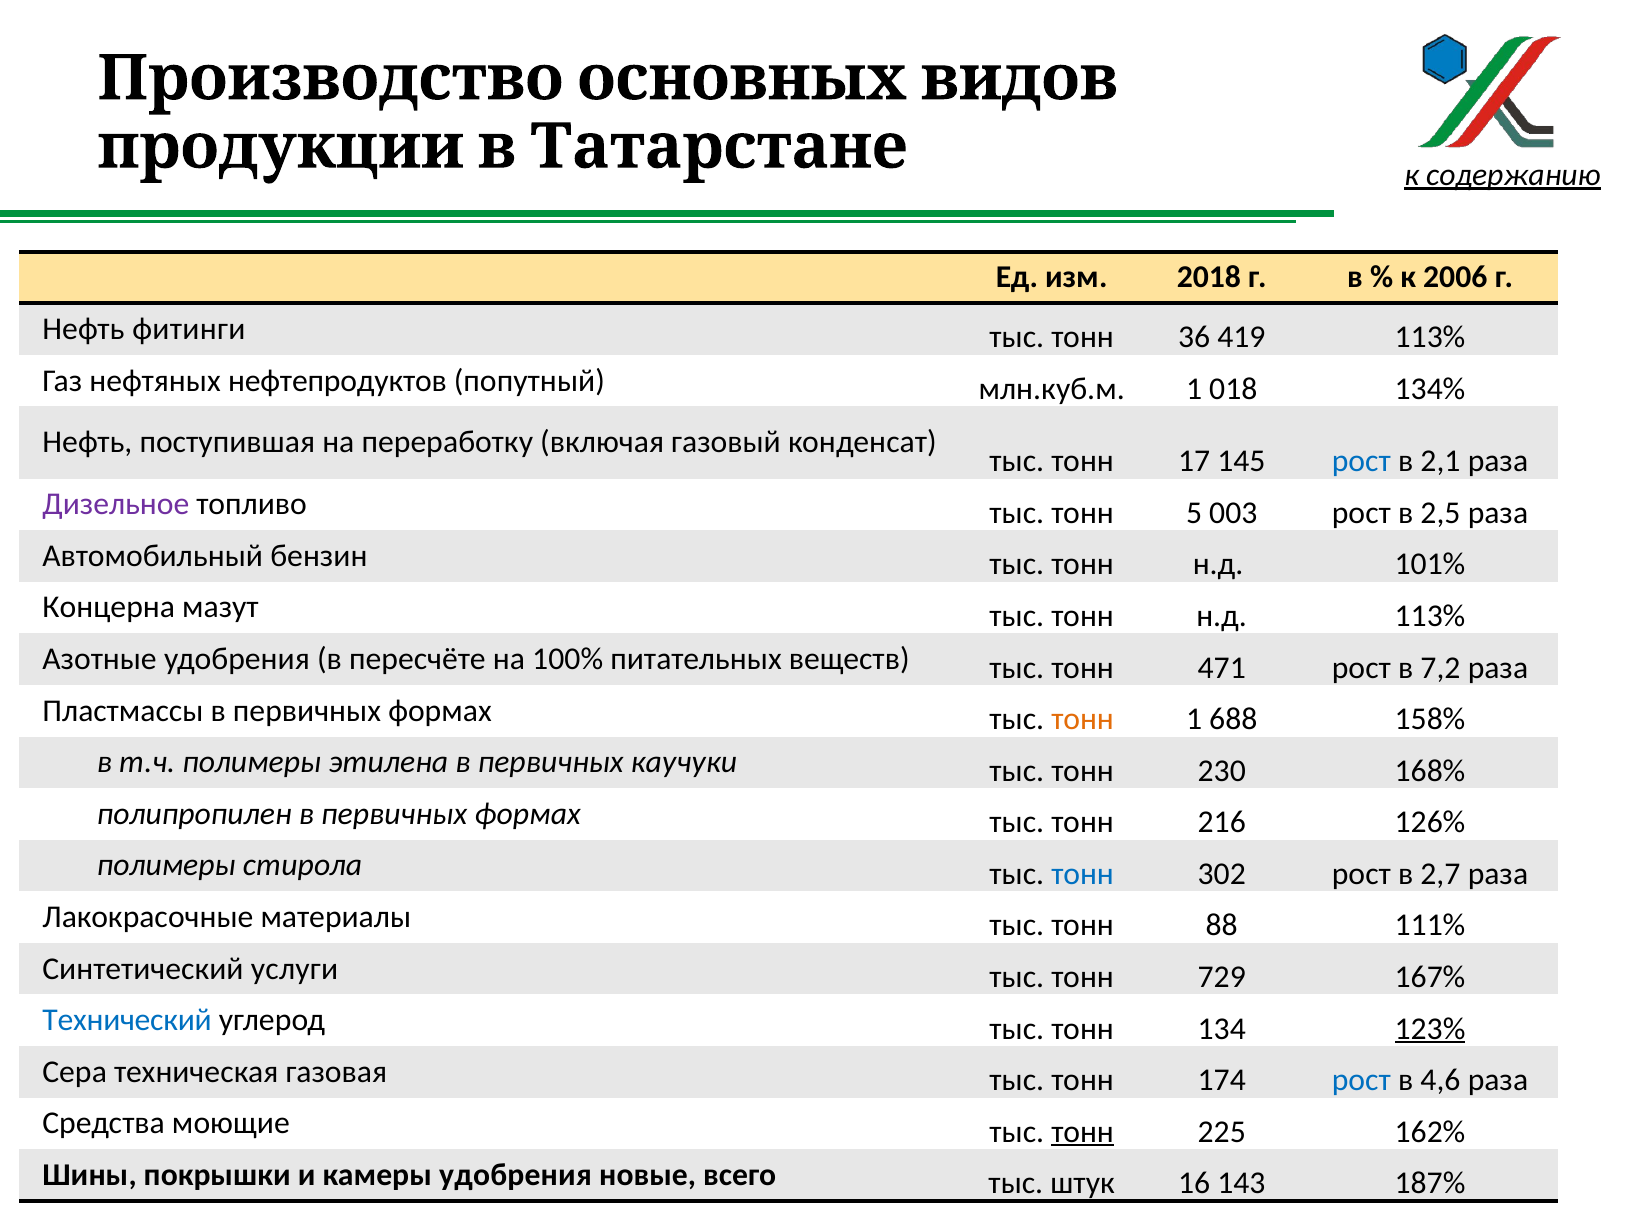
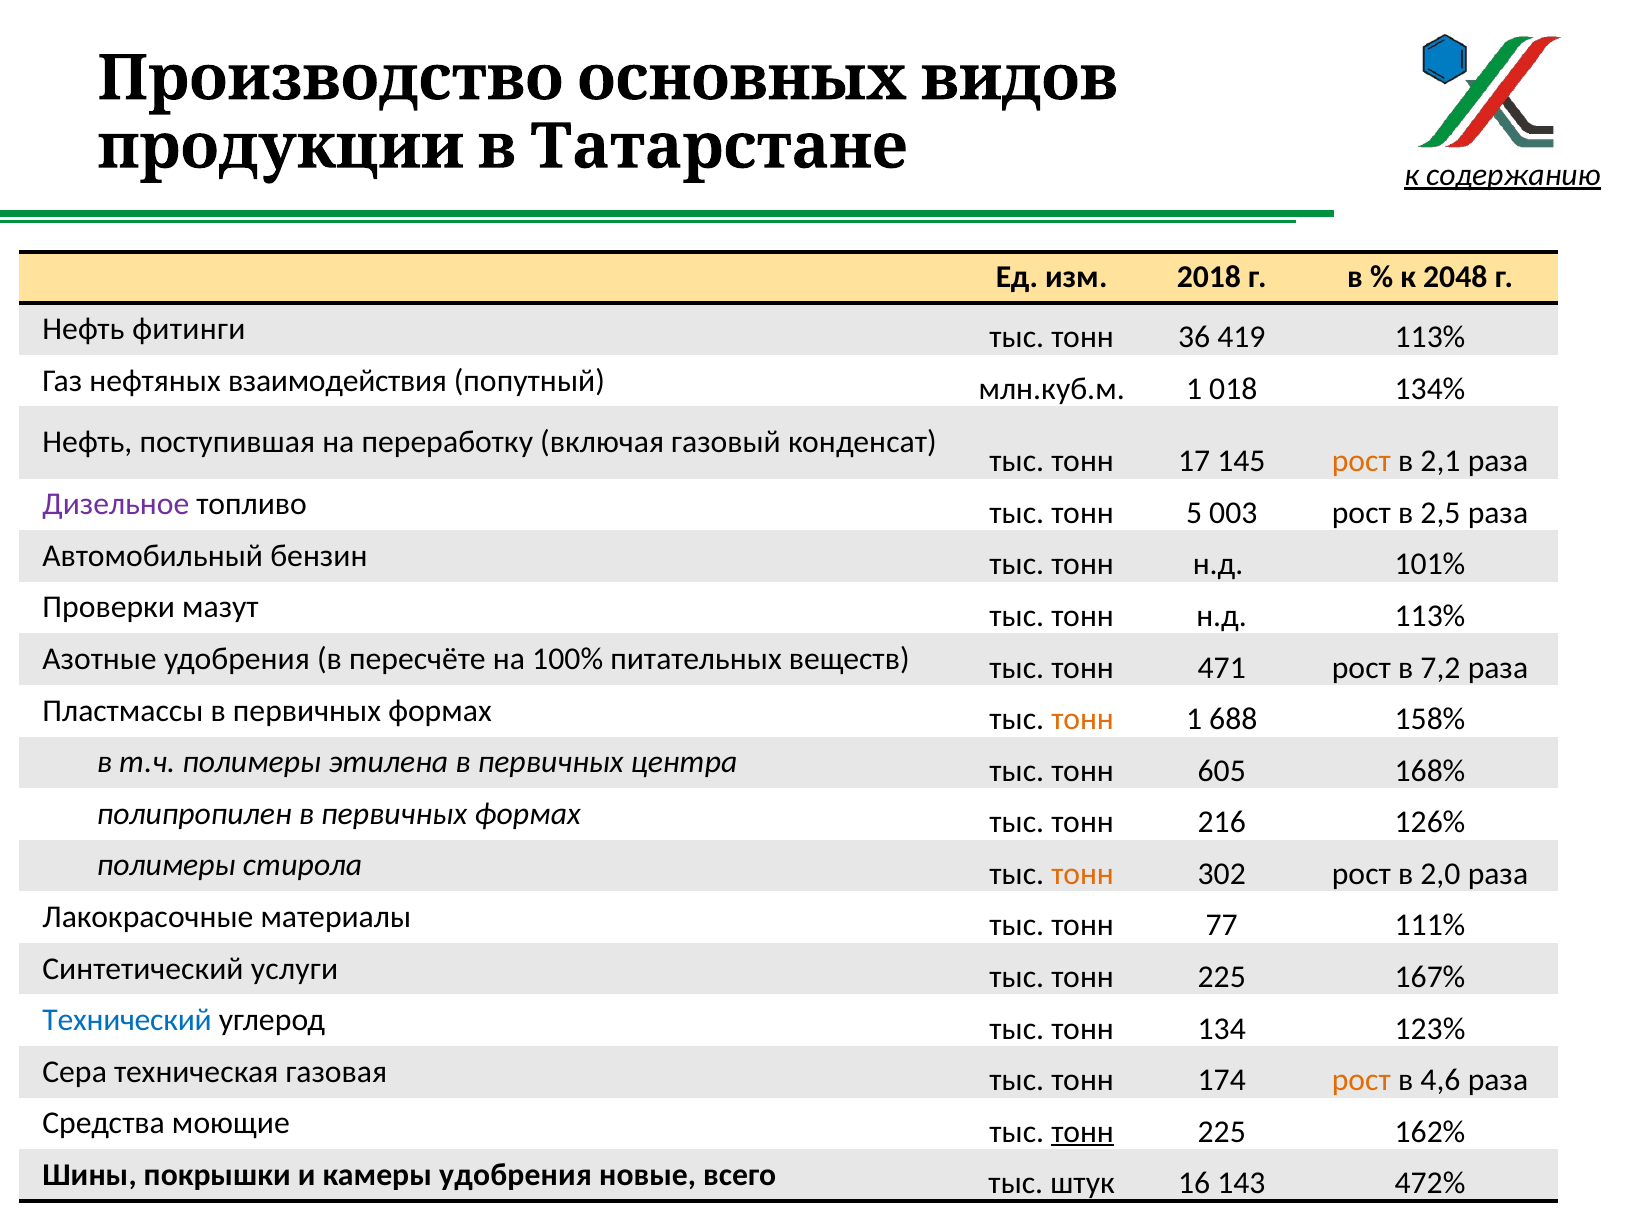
2006: 2006 -> 2048 (1455, 277)
нефтепродуктов: нефтепродуктов -> взаимодействия (338, 381)
рост colour: blue -> orange (1361, 461)
Концерна: Концерна -> Проверки (109, 607)
каучуки: каучуки -> центра (684, 762)
230: 230 -> 605 (1222, 771)
тонн colour: blue -> orange (1083, 874)
2,7: 2,7 -> 2,0 (1440, 874)
88: 88 -> 77 (1222, 925)
729: 729 -> 225 (1222, 977)
123% underline: present -> none (1430, 1028)
рост colour: blue -> orange (1361, 1080)
187%: 187% -> 472% (1430, 1183)
